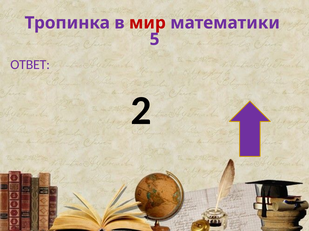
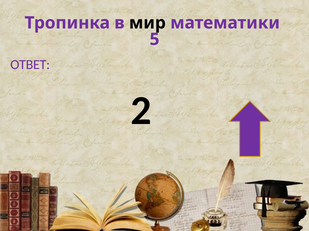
мир colour: red -> black (147, 23)
